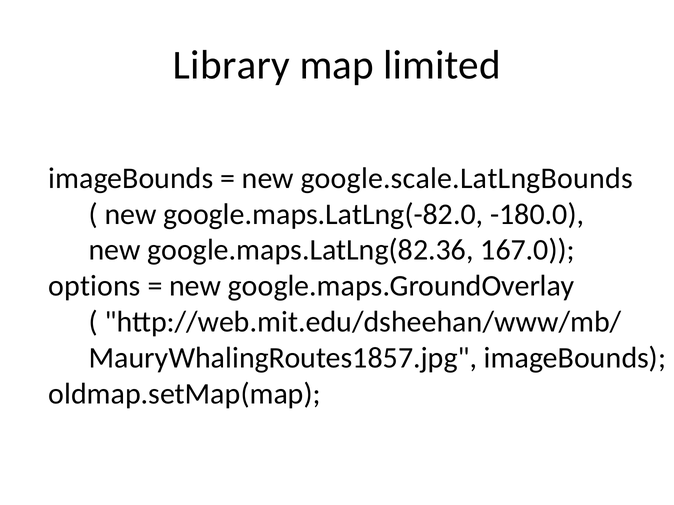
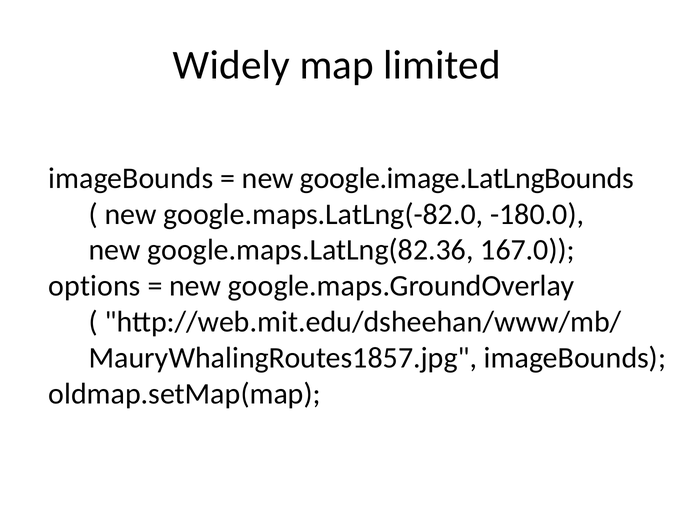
Library: Library -> Widely (231, 65)
google.scale.LatLngBounds: google.scale.LatLngBounds -> google.image.LatLngBounds (467, 178)
